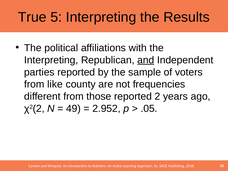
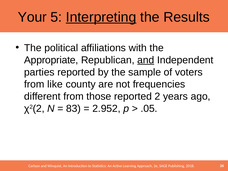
True: True -> Your (32, 17)
Interpreting underline: none -> present (101, 17)
Interpreting: Interpreting -> Appropriate (51, 60)
49: 49 -> 83 (73, 109)
